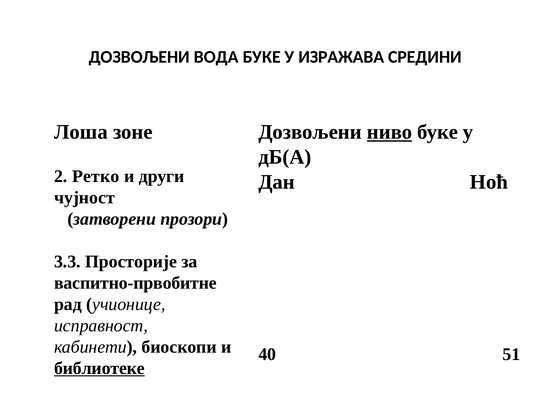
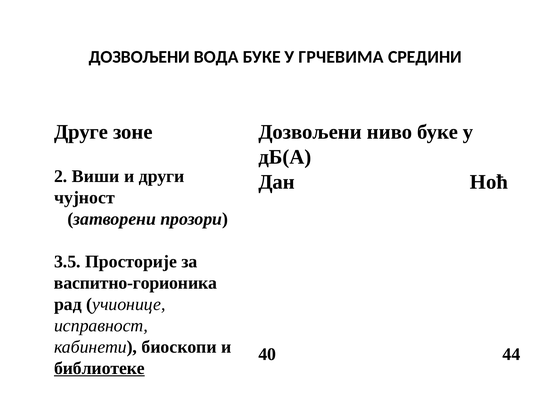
ИЗРАЖАВА: ИЗРАЖАВА -> ГРЧЕВИМА (341, 57)
Лоша: Лоша -> Друге (81, 132)
ниво underline: present -> none (390, 132)
Ретко: Ретко -> Виши (96, 176)
3.3: 3.3 -> 3.5 (67, 261)
васпитно-првобитне: васпитно-првобитне -> васпитно-горионика (135, 283)
51: 51 -> 44 (511, 354)
